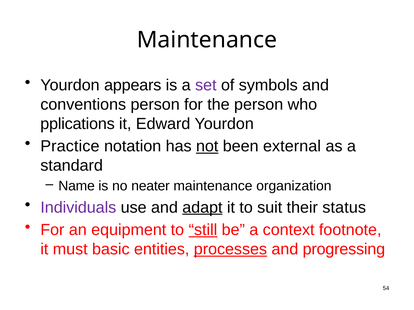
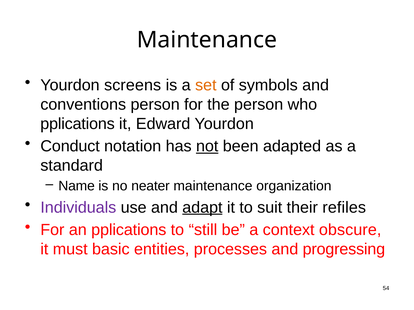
appears: appears -> screens (133, 85)
set colour: purple -> orange (206, 85)
Practice: Practice -> Conduct (70, 147)
external: external -> adapted (292, 147)
status: status -> refiles (344, 208)
an equipment: equipment -> pplications (129, 230)
still underline: present -> none (203, 230)
footnote: footnote -> obscure (350, 230)
processes underline: present -> none (230, 250)
